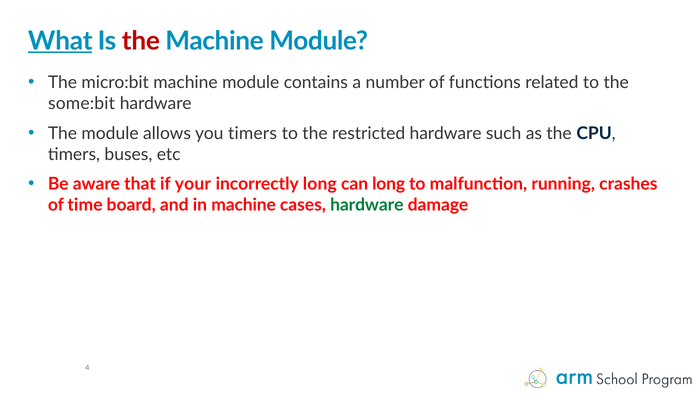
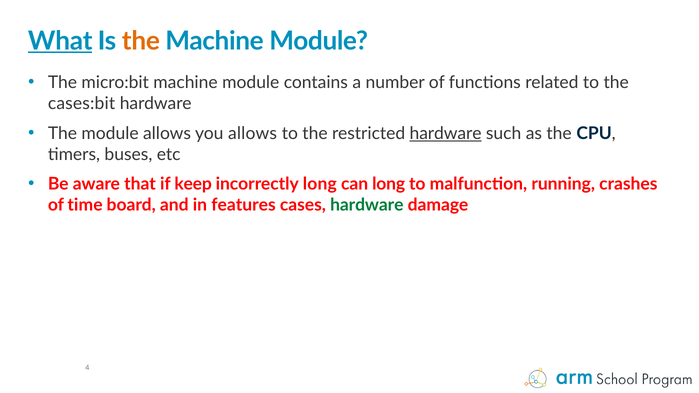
the colour: red -> orange (141, 41)
some:bit: some:bit -> cases:bit (82, 104)
you timers: timers -> allows (253, 133)
hardware underline: none -> present (446, 133)
your: your -> keep (193, 184)
in machine: machine -> features (244, 205)
